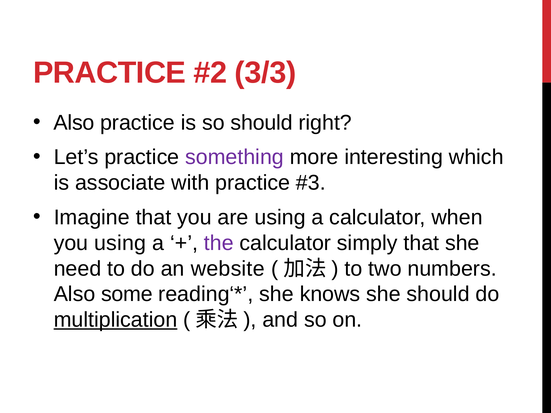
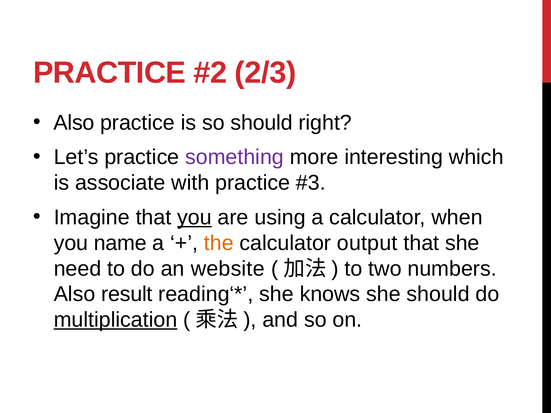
3/3: 3/3 -> 2/3 (266, 73)
you underline: none -> present (195, 217)
you using: using -> name (120, 243)
the colour: purple -> orange (219, 243)
simply: simply -> output (367, 243)
some: some -> result (127, 294)
